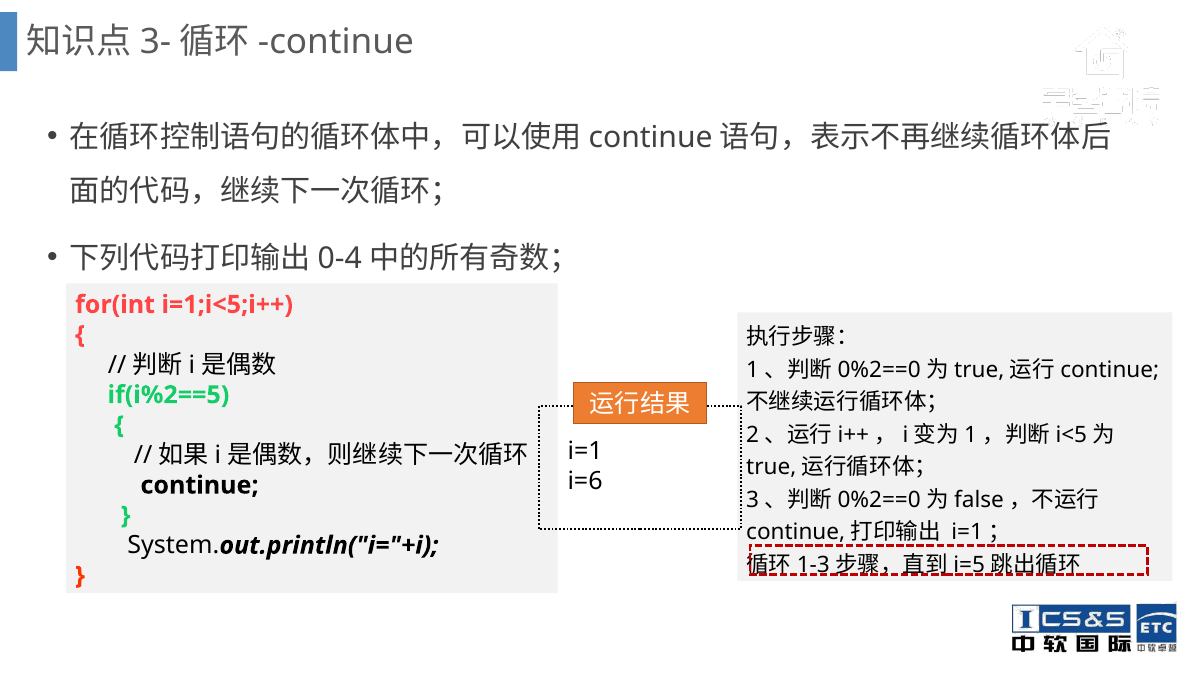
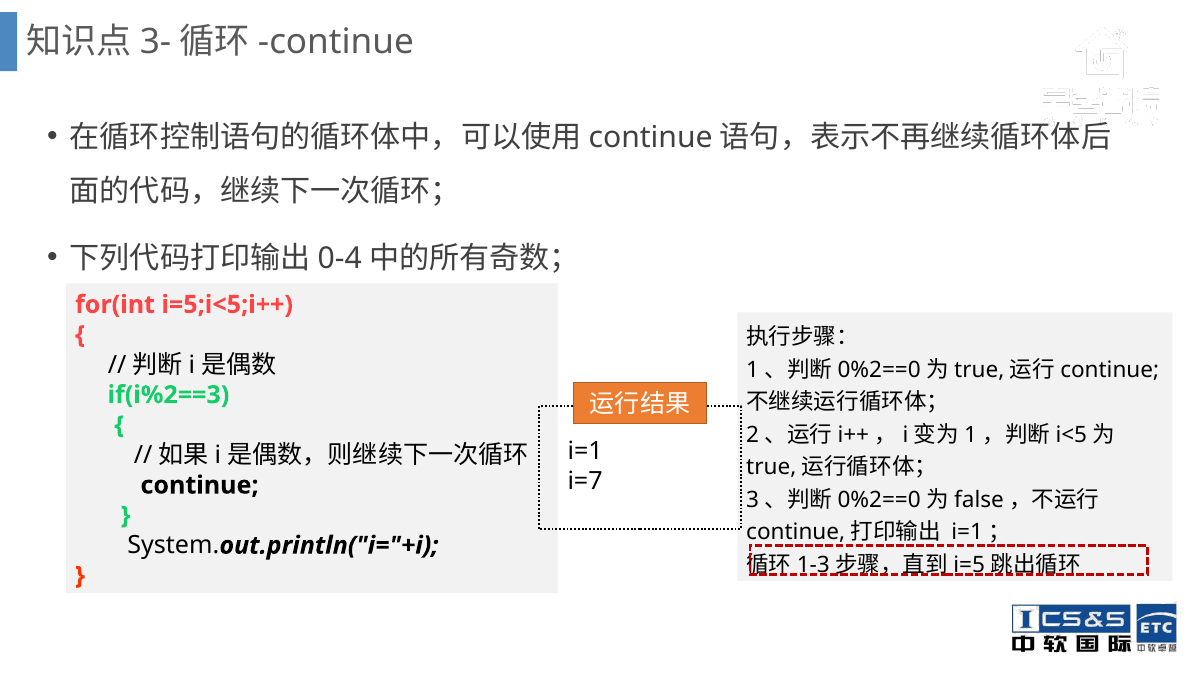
i=1;i<5;i++: i=1;i<5;i++ -> i=5;i<5;i++ (227, 305)
if(i%2==5: if(i%2==5 -> if(i%2==3 (168, 395)
i=6: i=6 -> i=7 (585, 482)
